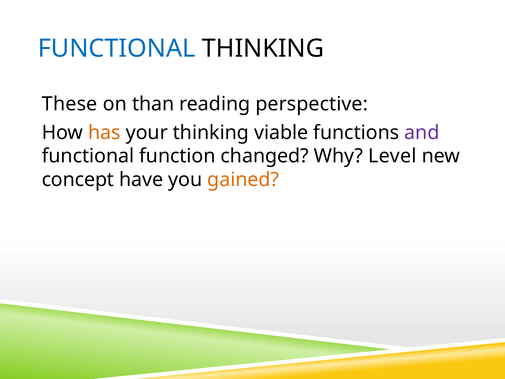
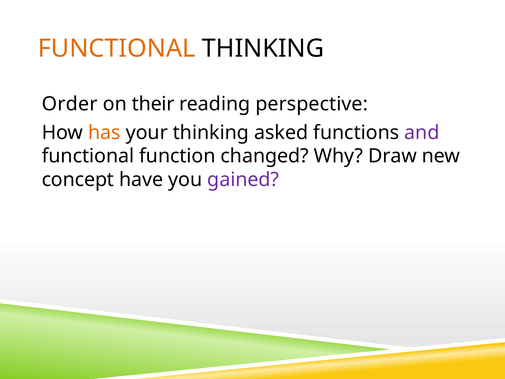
FUNCTIONAL colour: blue -> orange (117, 48)
These: These -> Order (70, 104)
than: than -> their (153, 104)
viable: viable -> asked (281, 132)
Level: Level -> Draw (393, 156)
gained colour: orange -> purple (243, 179)
